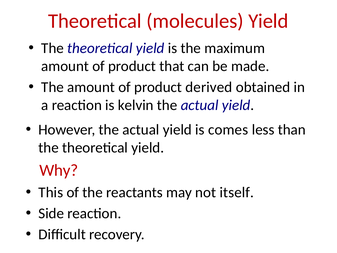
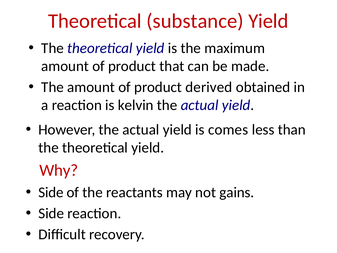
molecules: molecules -> substance (195, 21)
This: This -> Side (51, 192)
itself: itself -> gains (237, 192)
